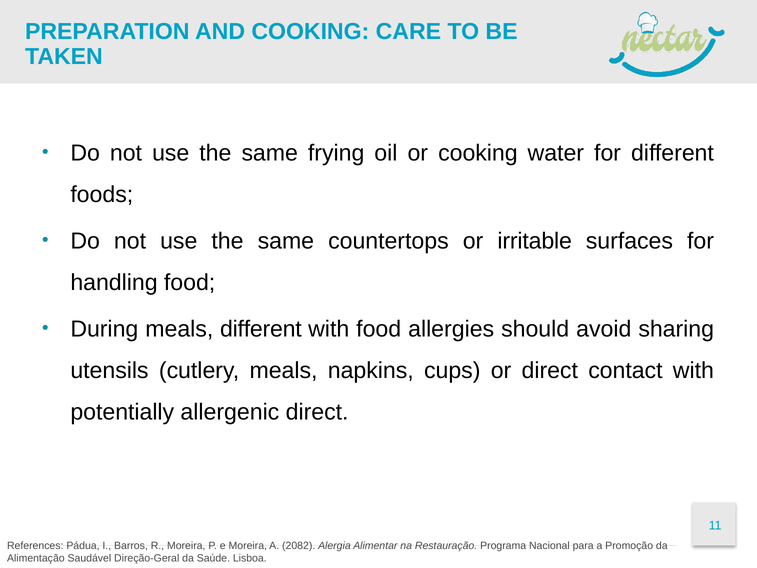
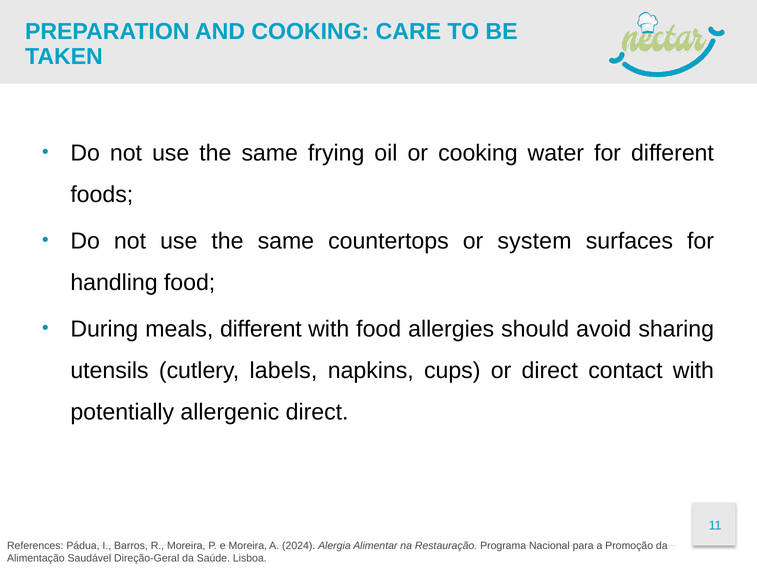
irritable: irritable -> system (534, 241)
cutlery meals: meals -> labels (283, 370)
2082: 2082 -> 2024 (299, 545)
